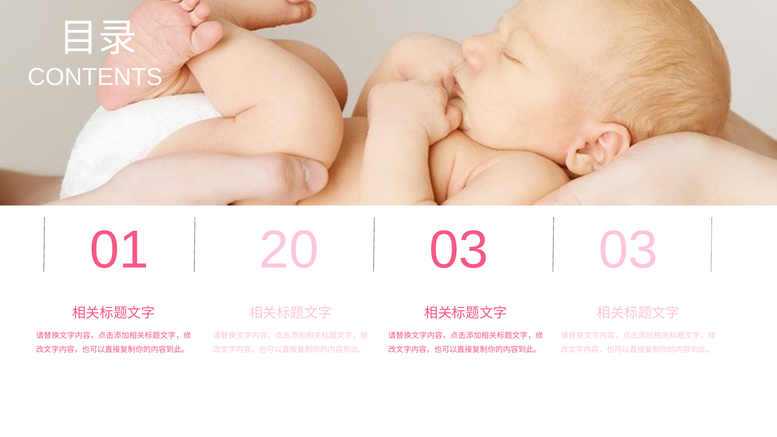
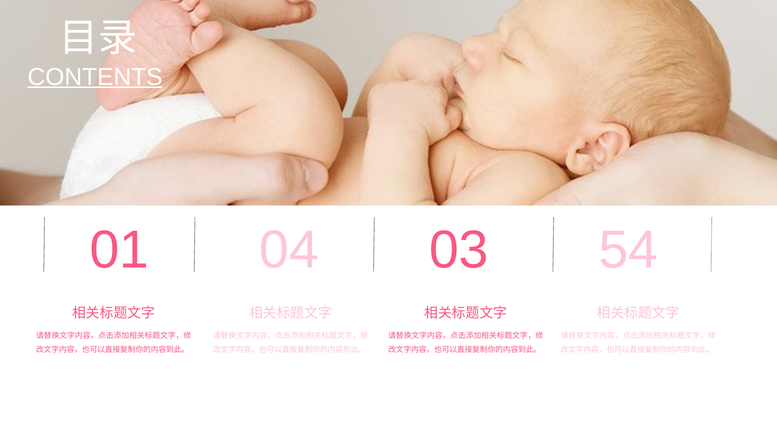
CONTENTS underline: none -> present (95, 77)
20: 20 -> 04 (289, 250)
03 03: 03 -> 54 (628, 250)
